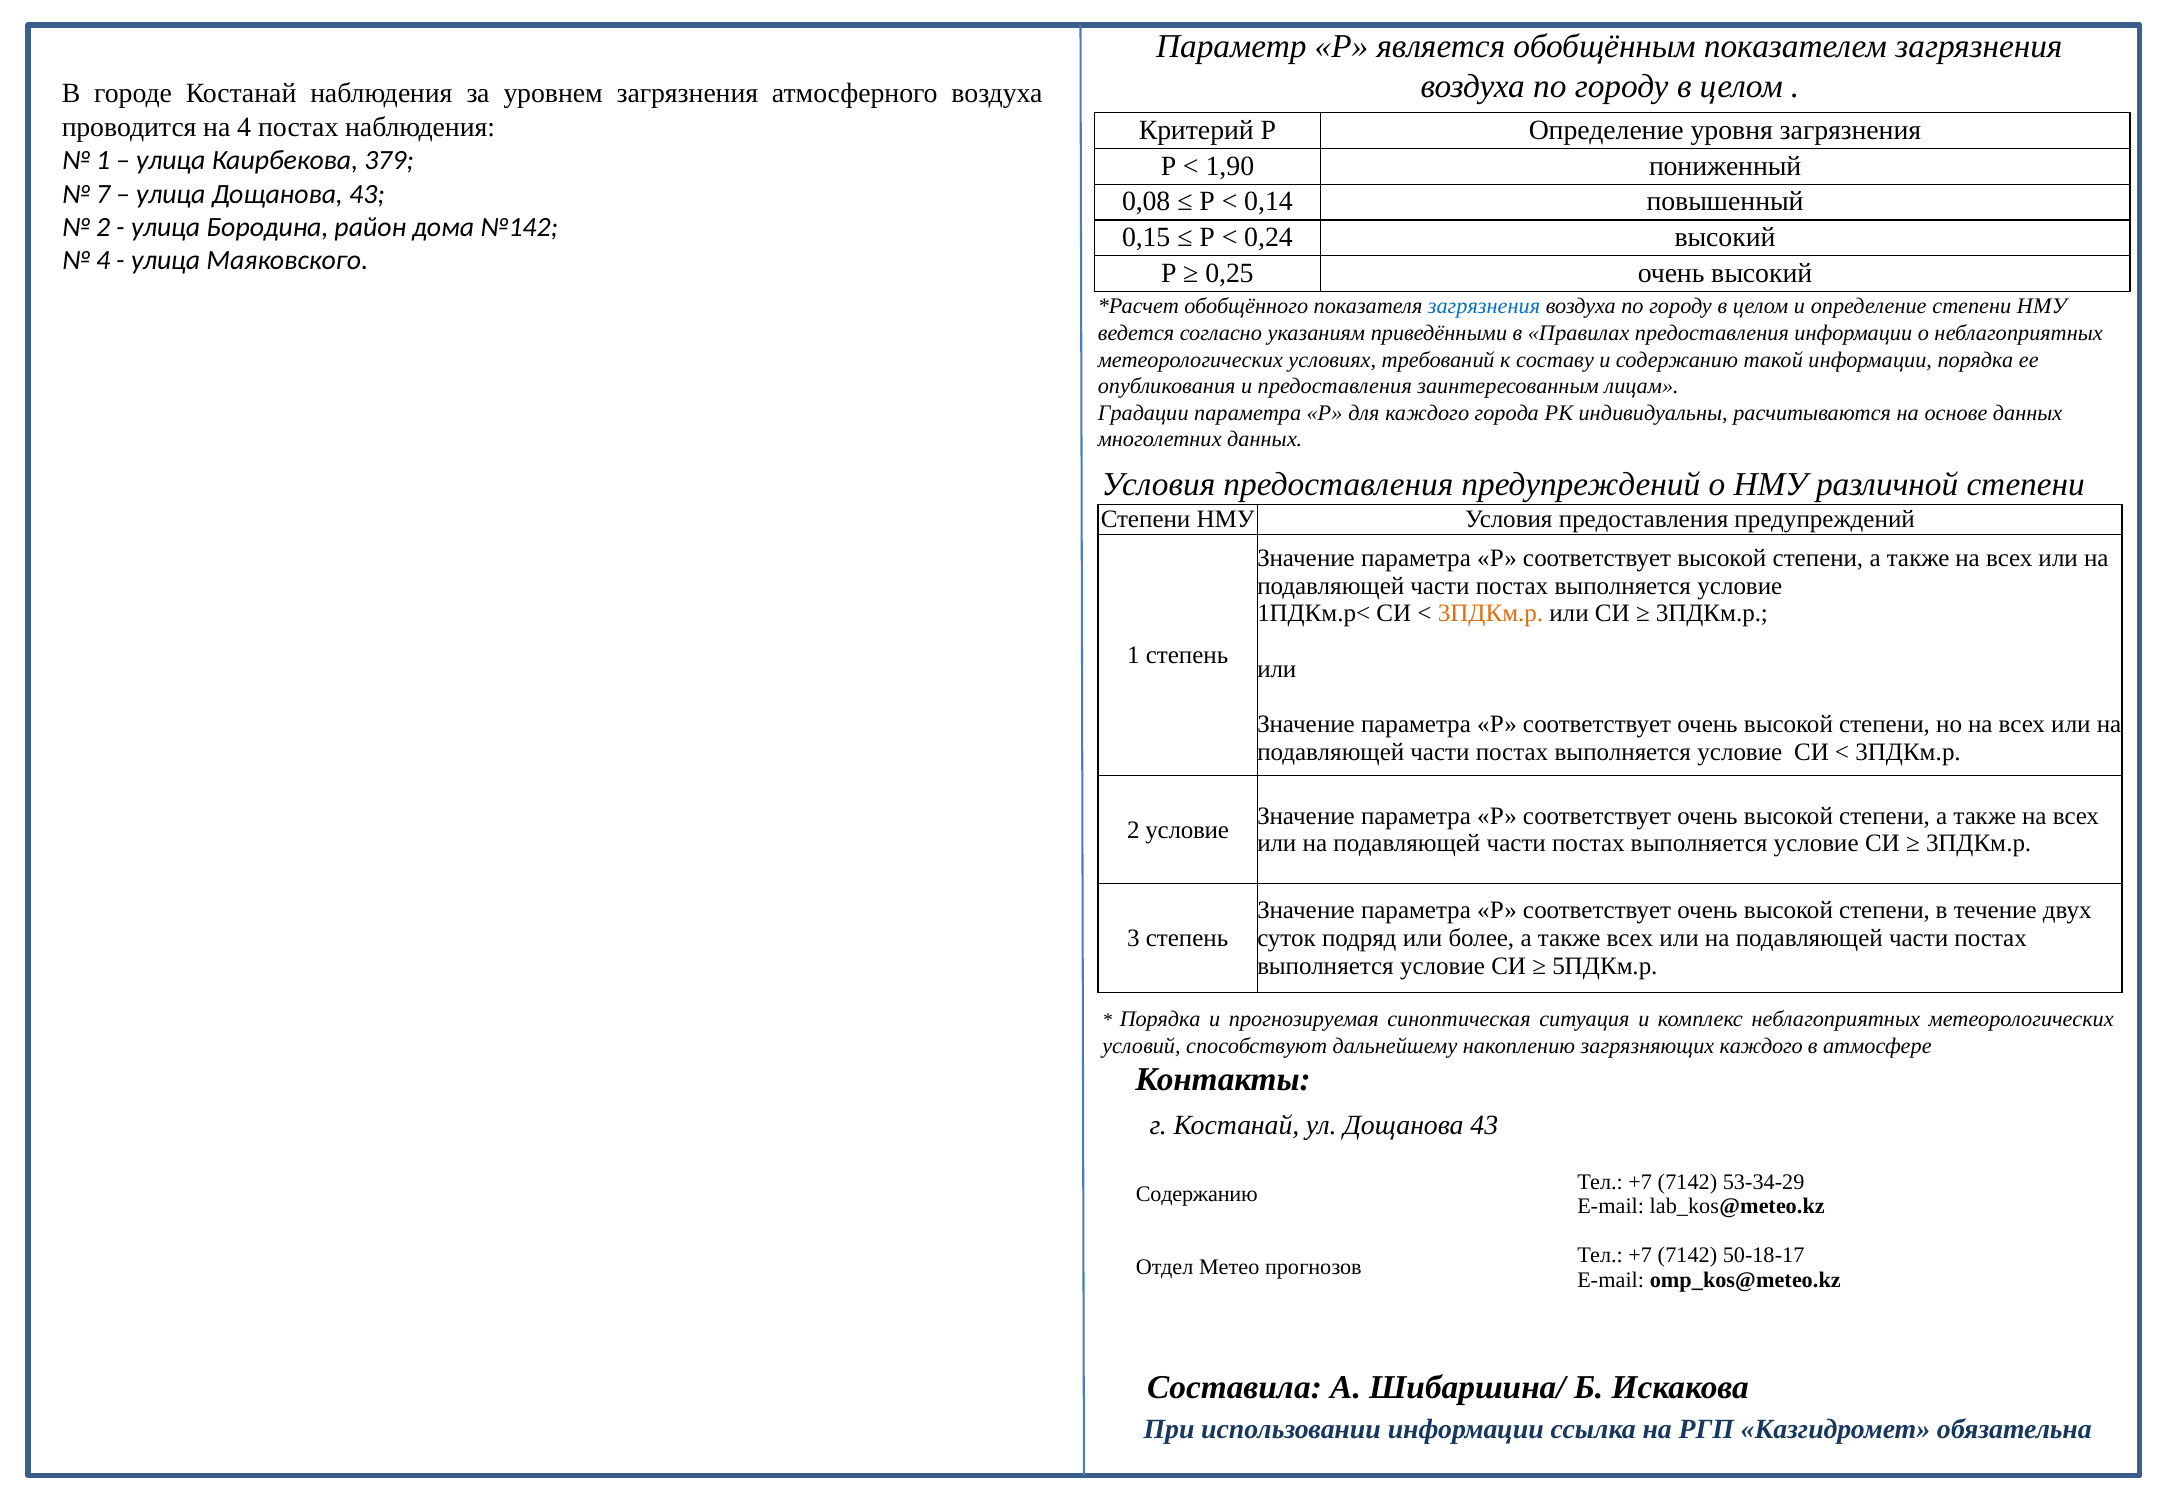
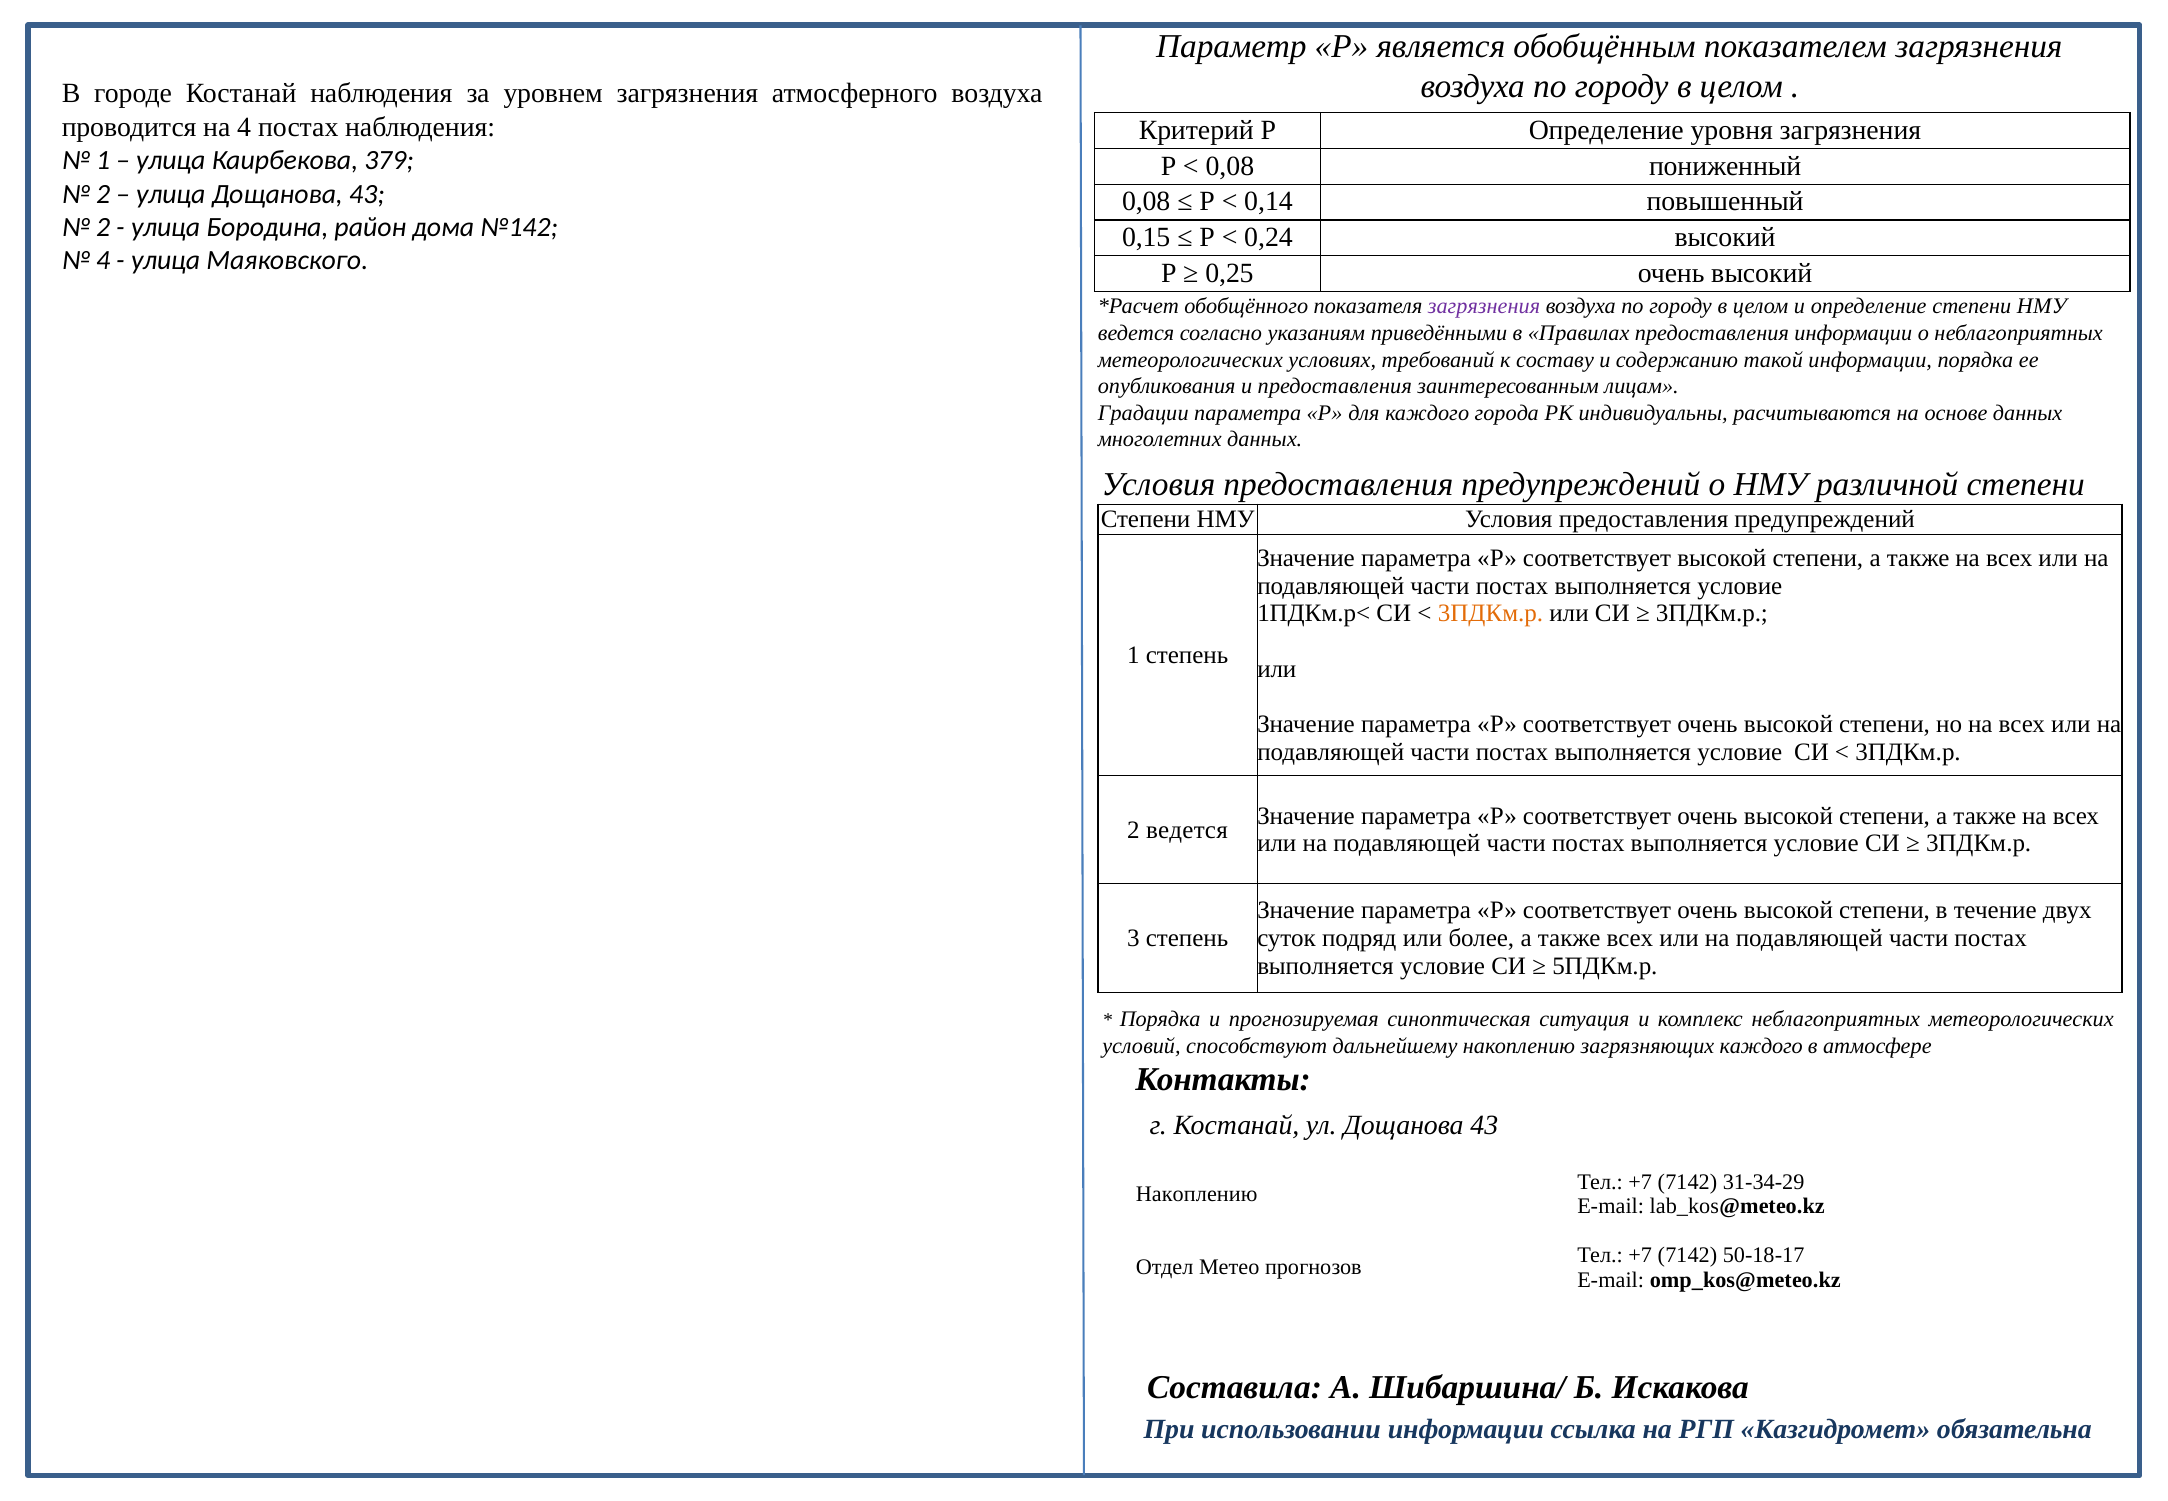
1,90: 1,90 -> 0,08 (1230, 166)
7: 7 -> 2 (103, 194)
загрязнения colour: blue -> purple (1484, 306)
2 условие: условие -> ведется (1187, 830)
53-34-29: 53-34-29 -> 31-34-29 (1764, 1182)
Содержанию: Содержанию -> Накоплению (1197, 1194)
